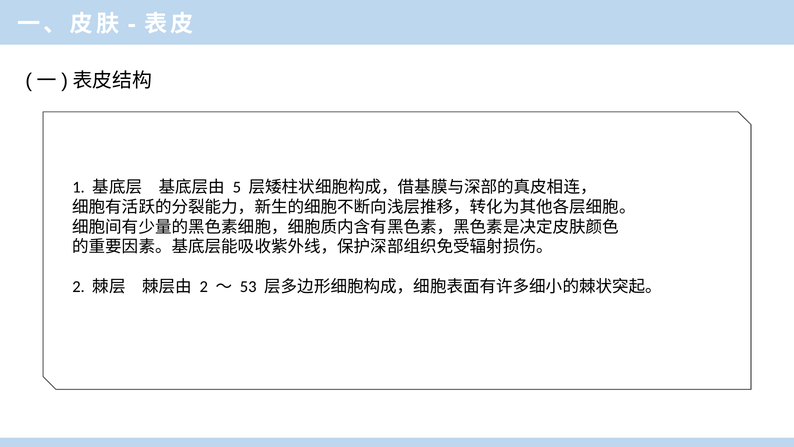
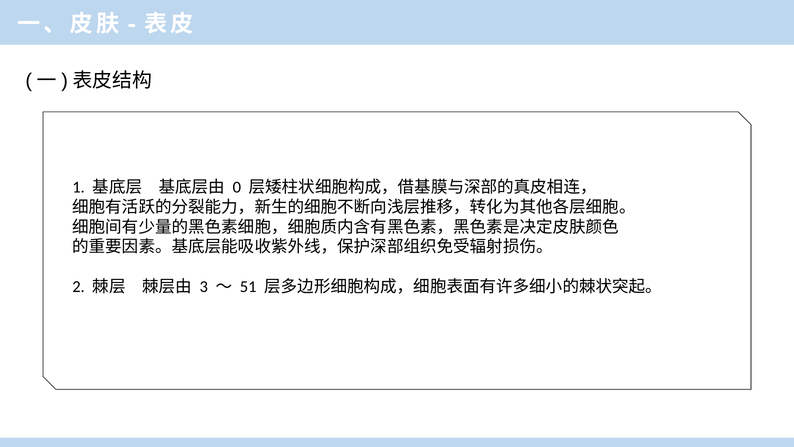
5: 5 -> 0 (237, 187)
2: 2 -> 3 (204, 286)
53: 53 -> 51 (248, 286)
